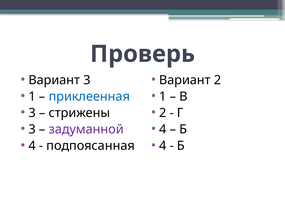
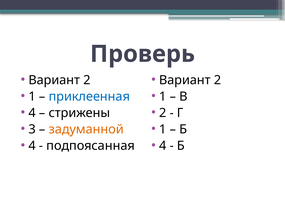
3: 3 -> 2 (87, 80)
3: 3 -> 4 (32, 113)
задуманной colour: purple -> orange (86, 129)
4: 4 -> 1 (163, 129)
